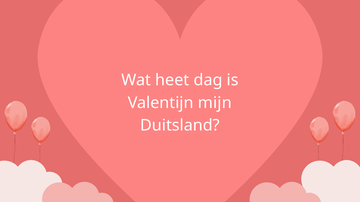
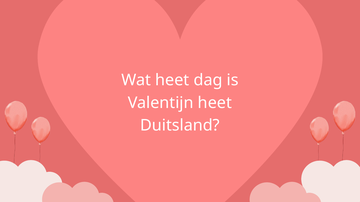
Valentijn mijn: mijn -> heet (215, 103)
